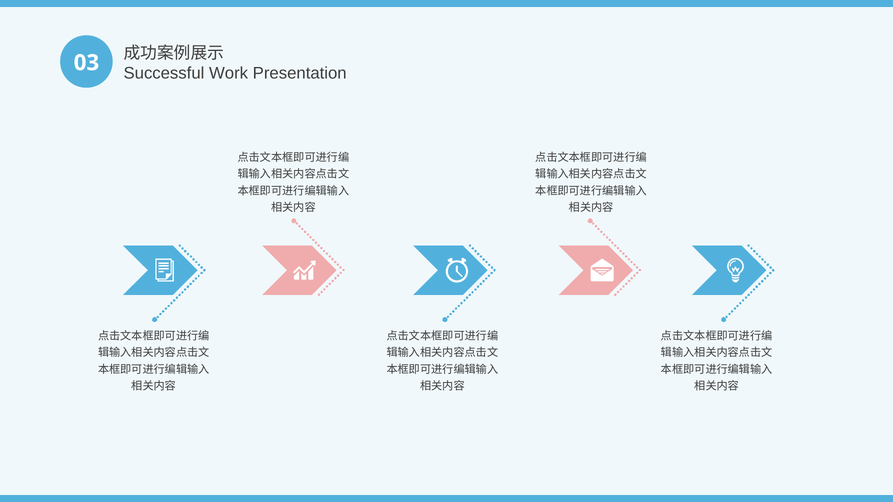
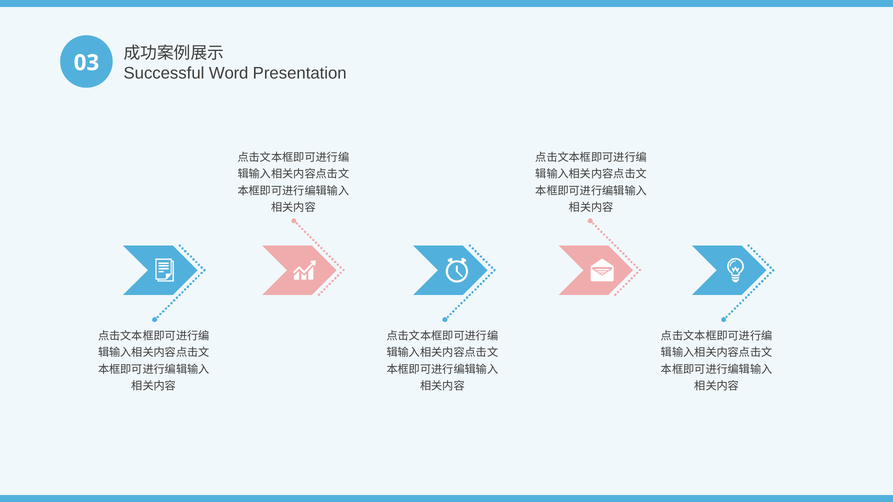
Work: Work -> Word (229, 73)
